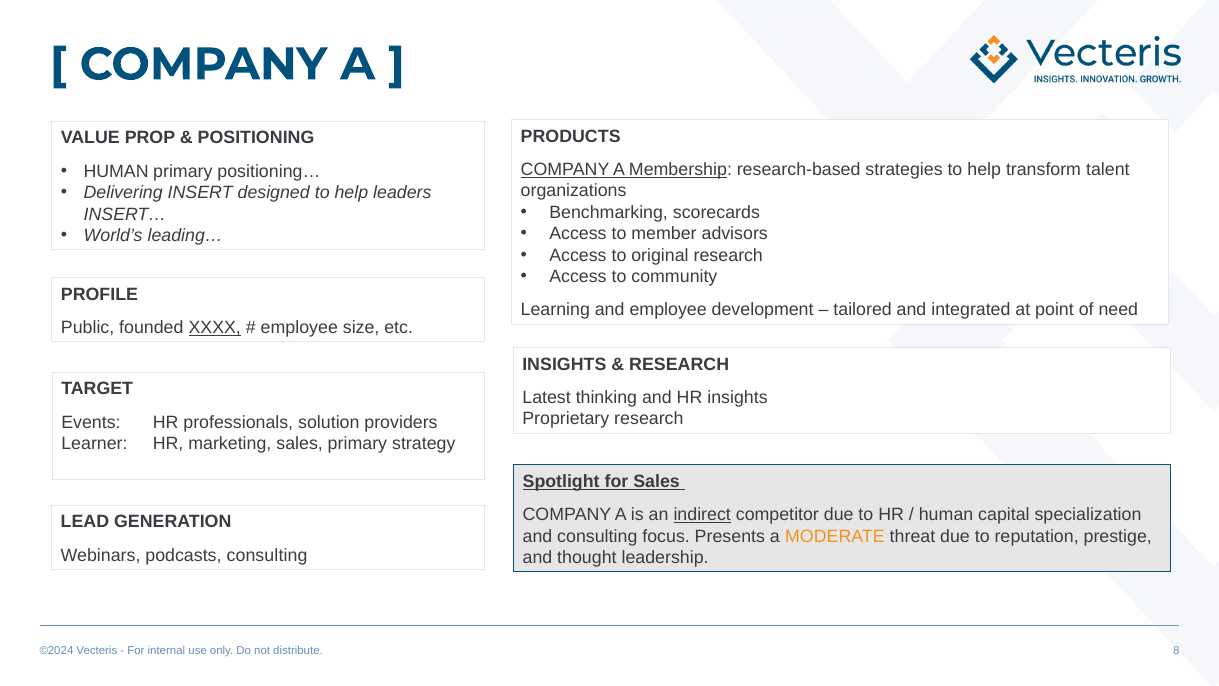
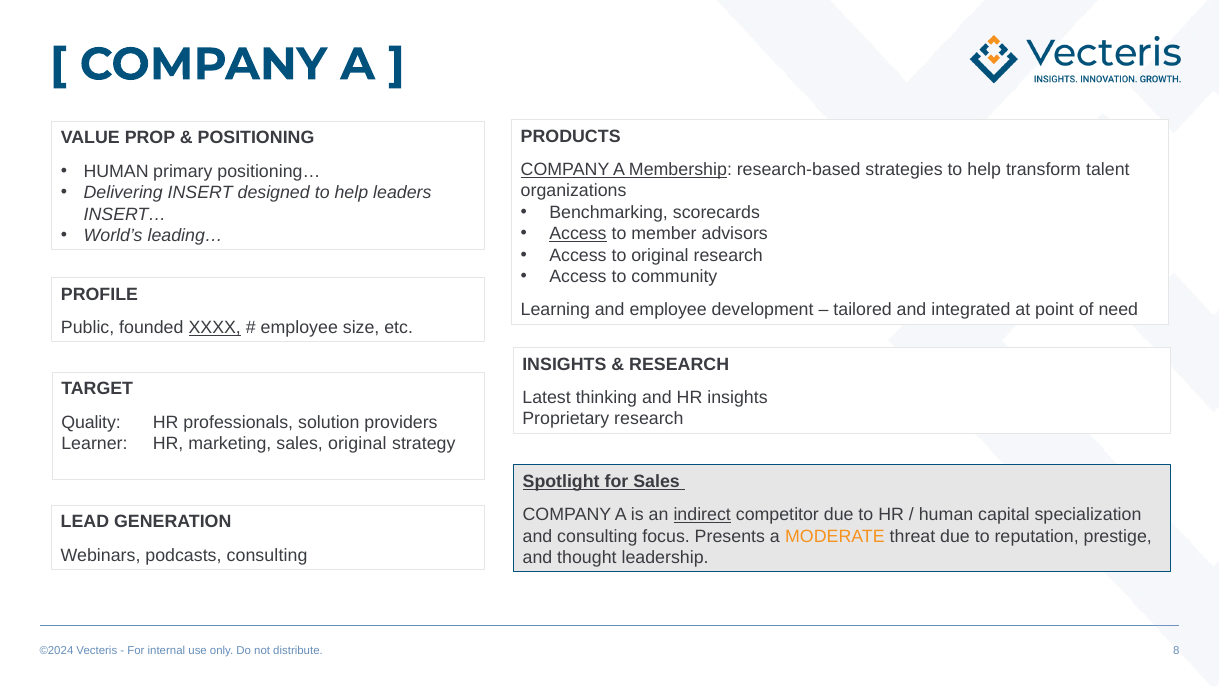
Access underline: none -> present (578, 234)
Events: Events -> Quality (91, 422)
sales primary: primary -> original (357, 444)
